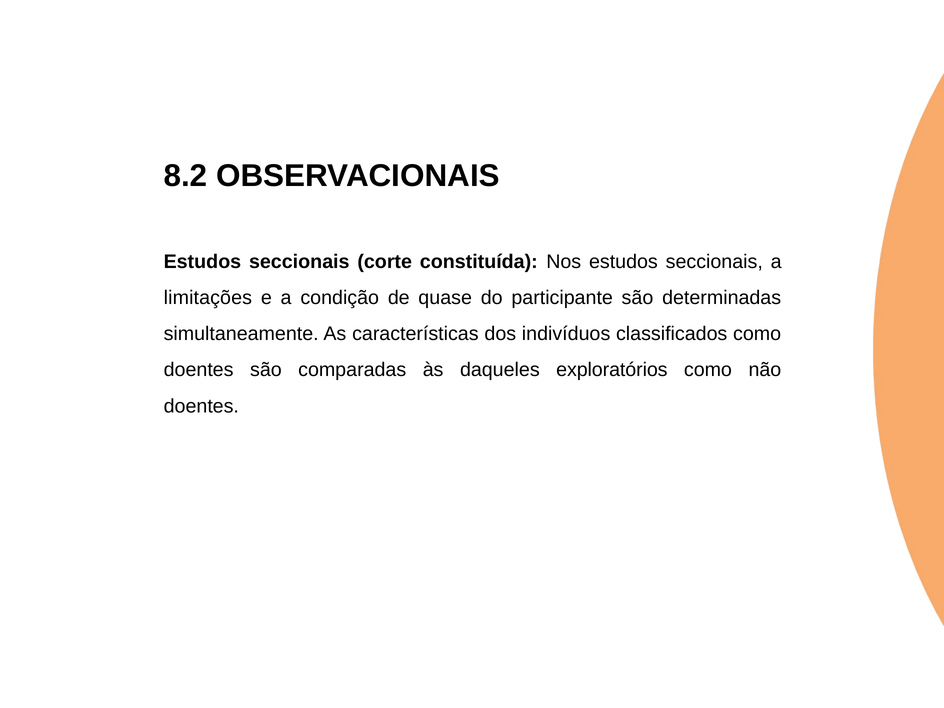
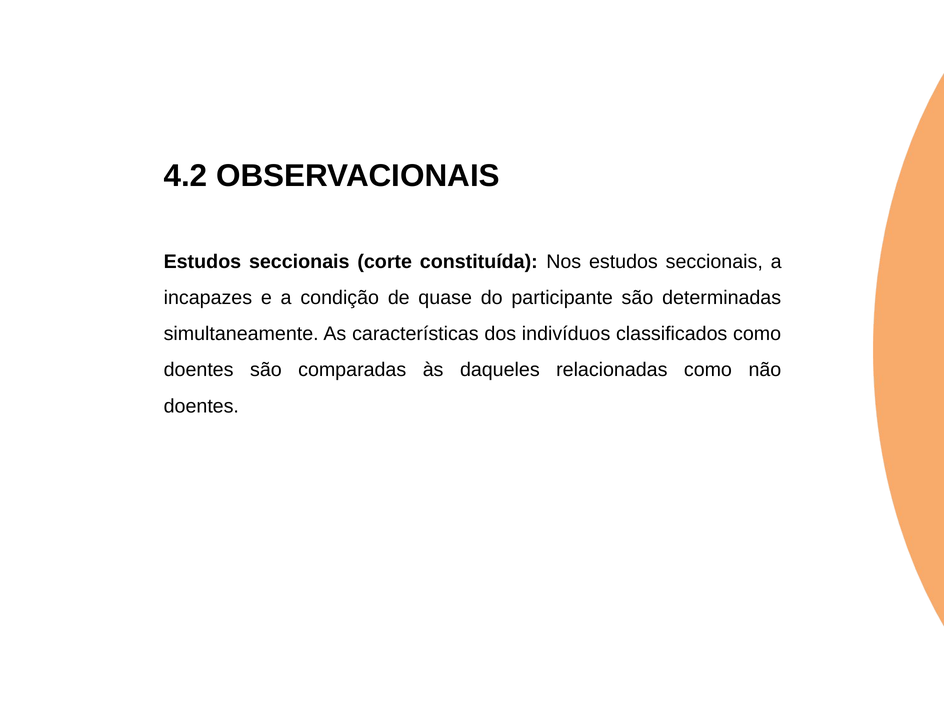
8.2: 8.2 -> 4.2 (186, 176)
limitações: limitações -> incapazes (208, 298)
exploratórios: exploratórios -> relacionadas (612, 370)
